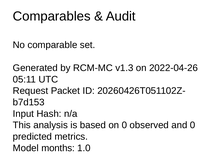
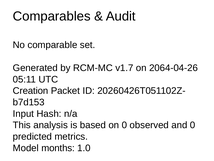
v1.3: v1.3 -> v1.7 (124, 68)
2022-04-26: 2022-04-26 -> 2064-04-26 (174, 68)
Request: Request -> Creation (31, 91)
